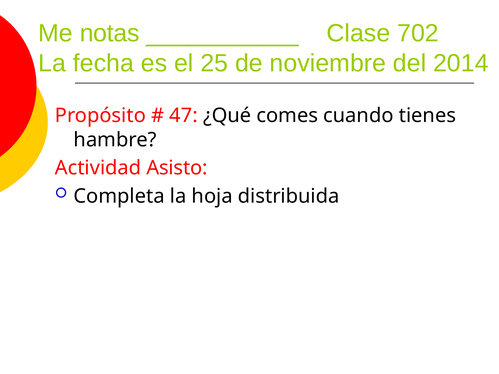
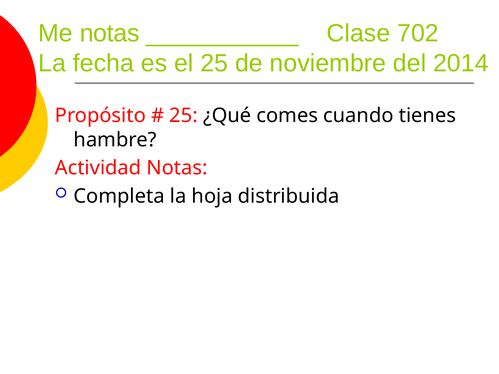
47: 47 -> 25 (184, 116)
Actividad Asisto: Asisto -> Notas (177, 168)
